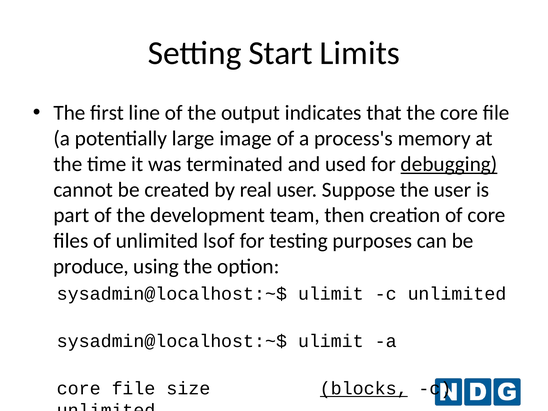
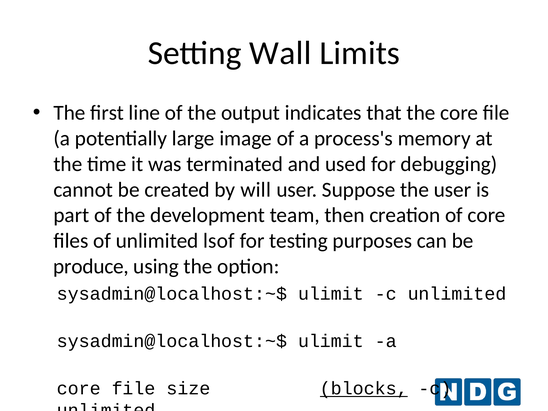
Start: Start -> Wall (280, 53)
debugging underline: present -> none (449, 164)
real: real -> will (256, 190)
